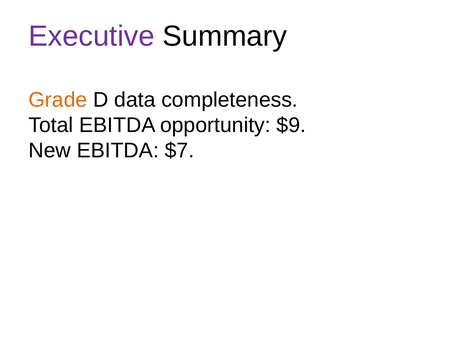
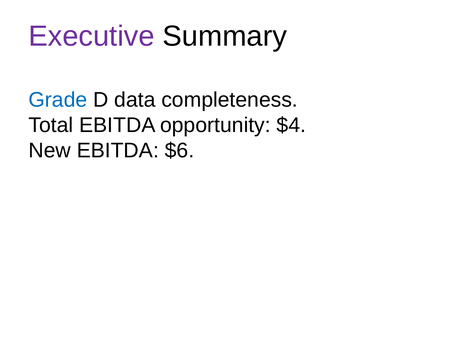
Grade colour: orange -> blue (58, 100)
$9: $9 -> $4 (291, 125)
$7: $7 -> $6 (180, 151)
